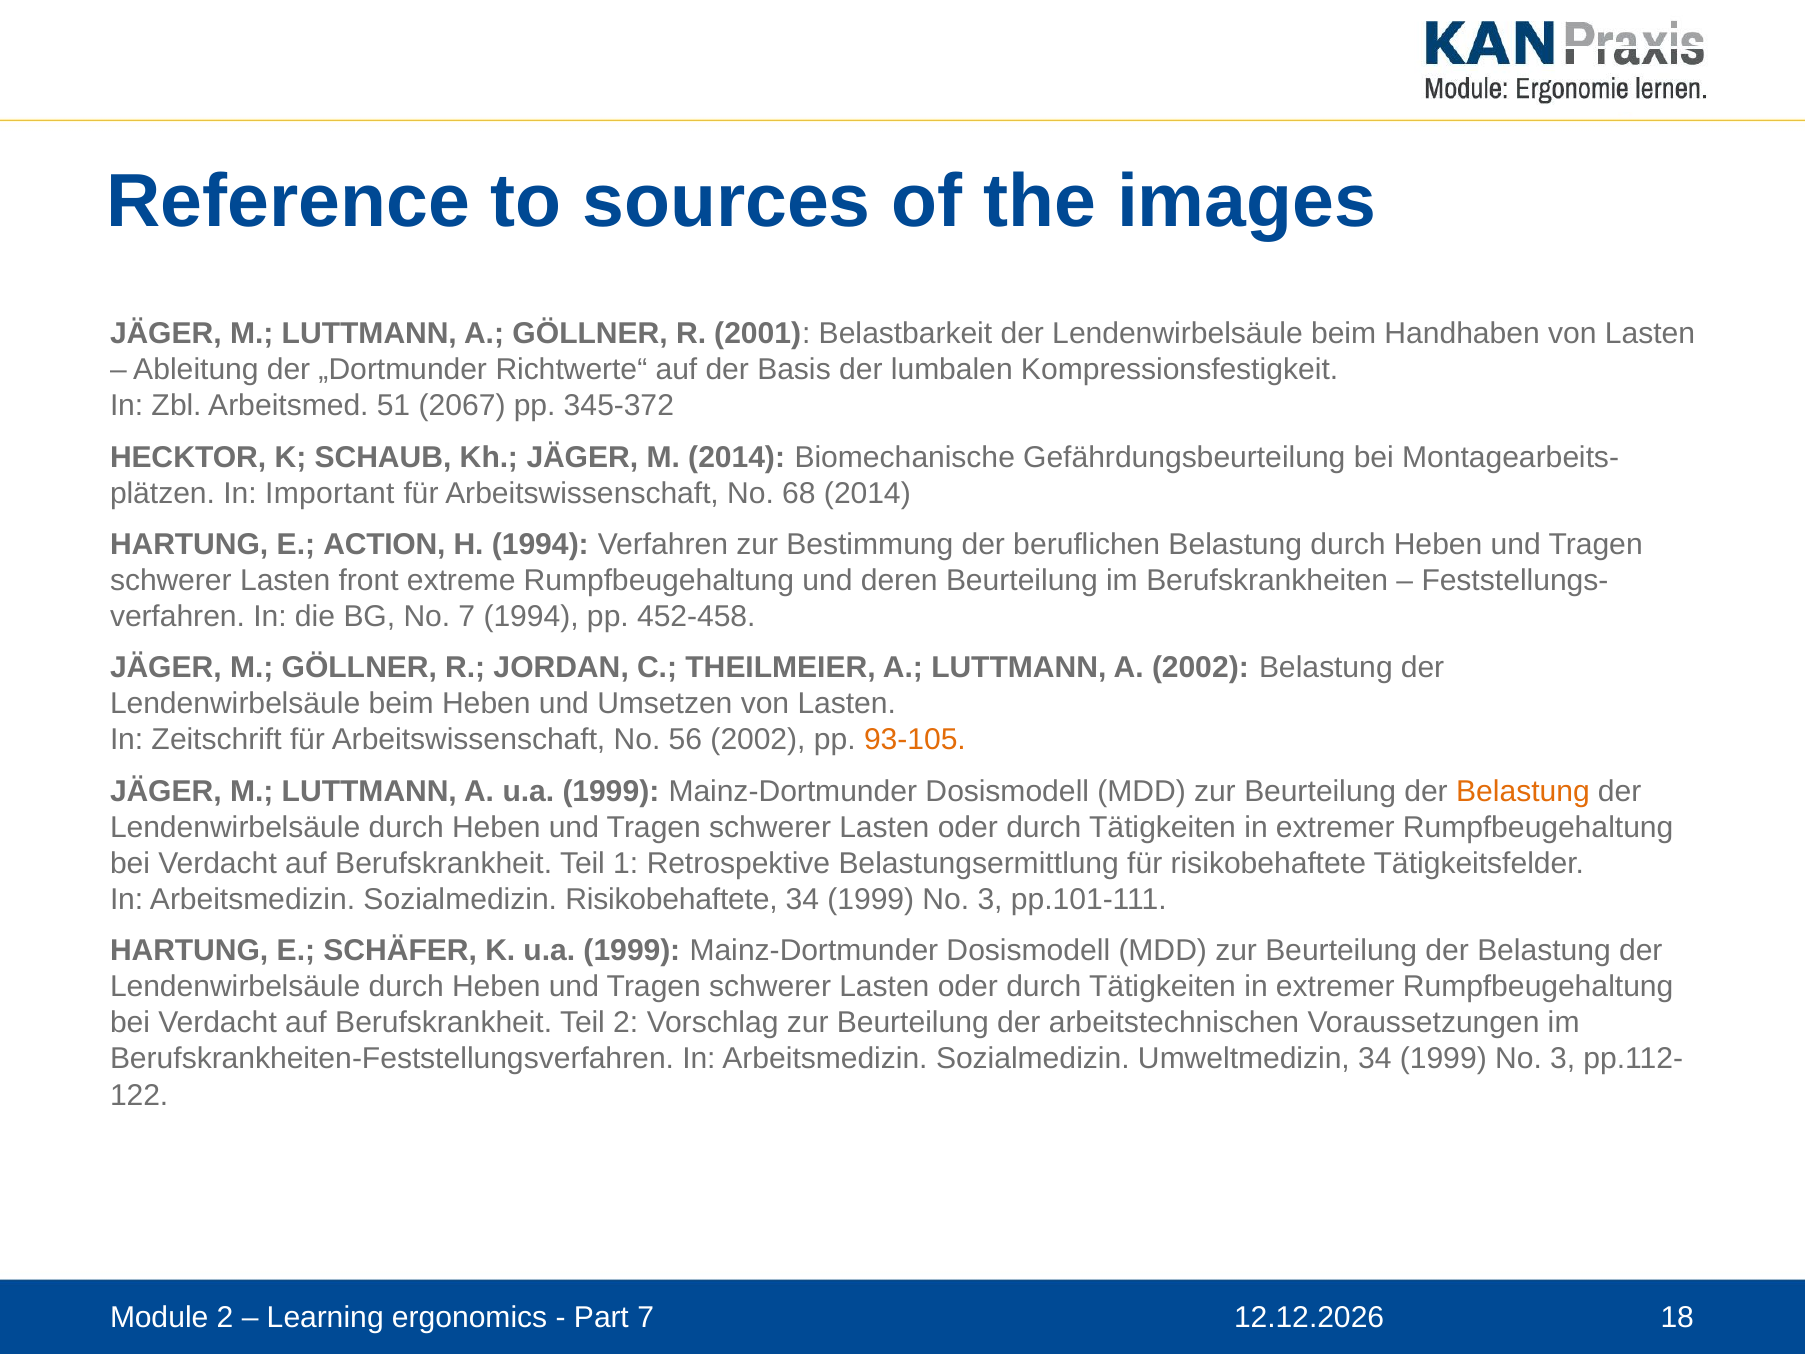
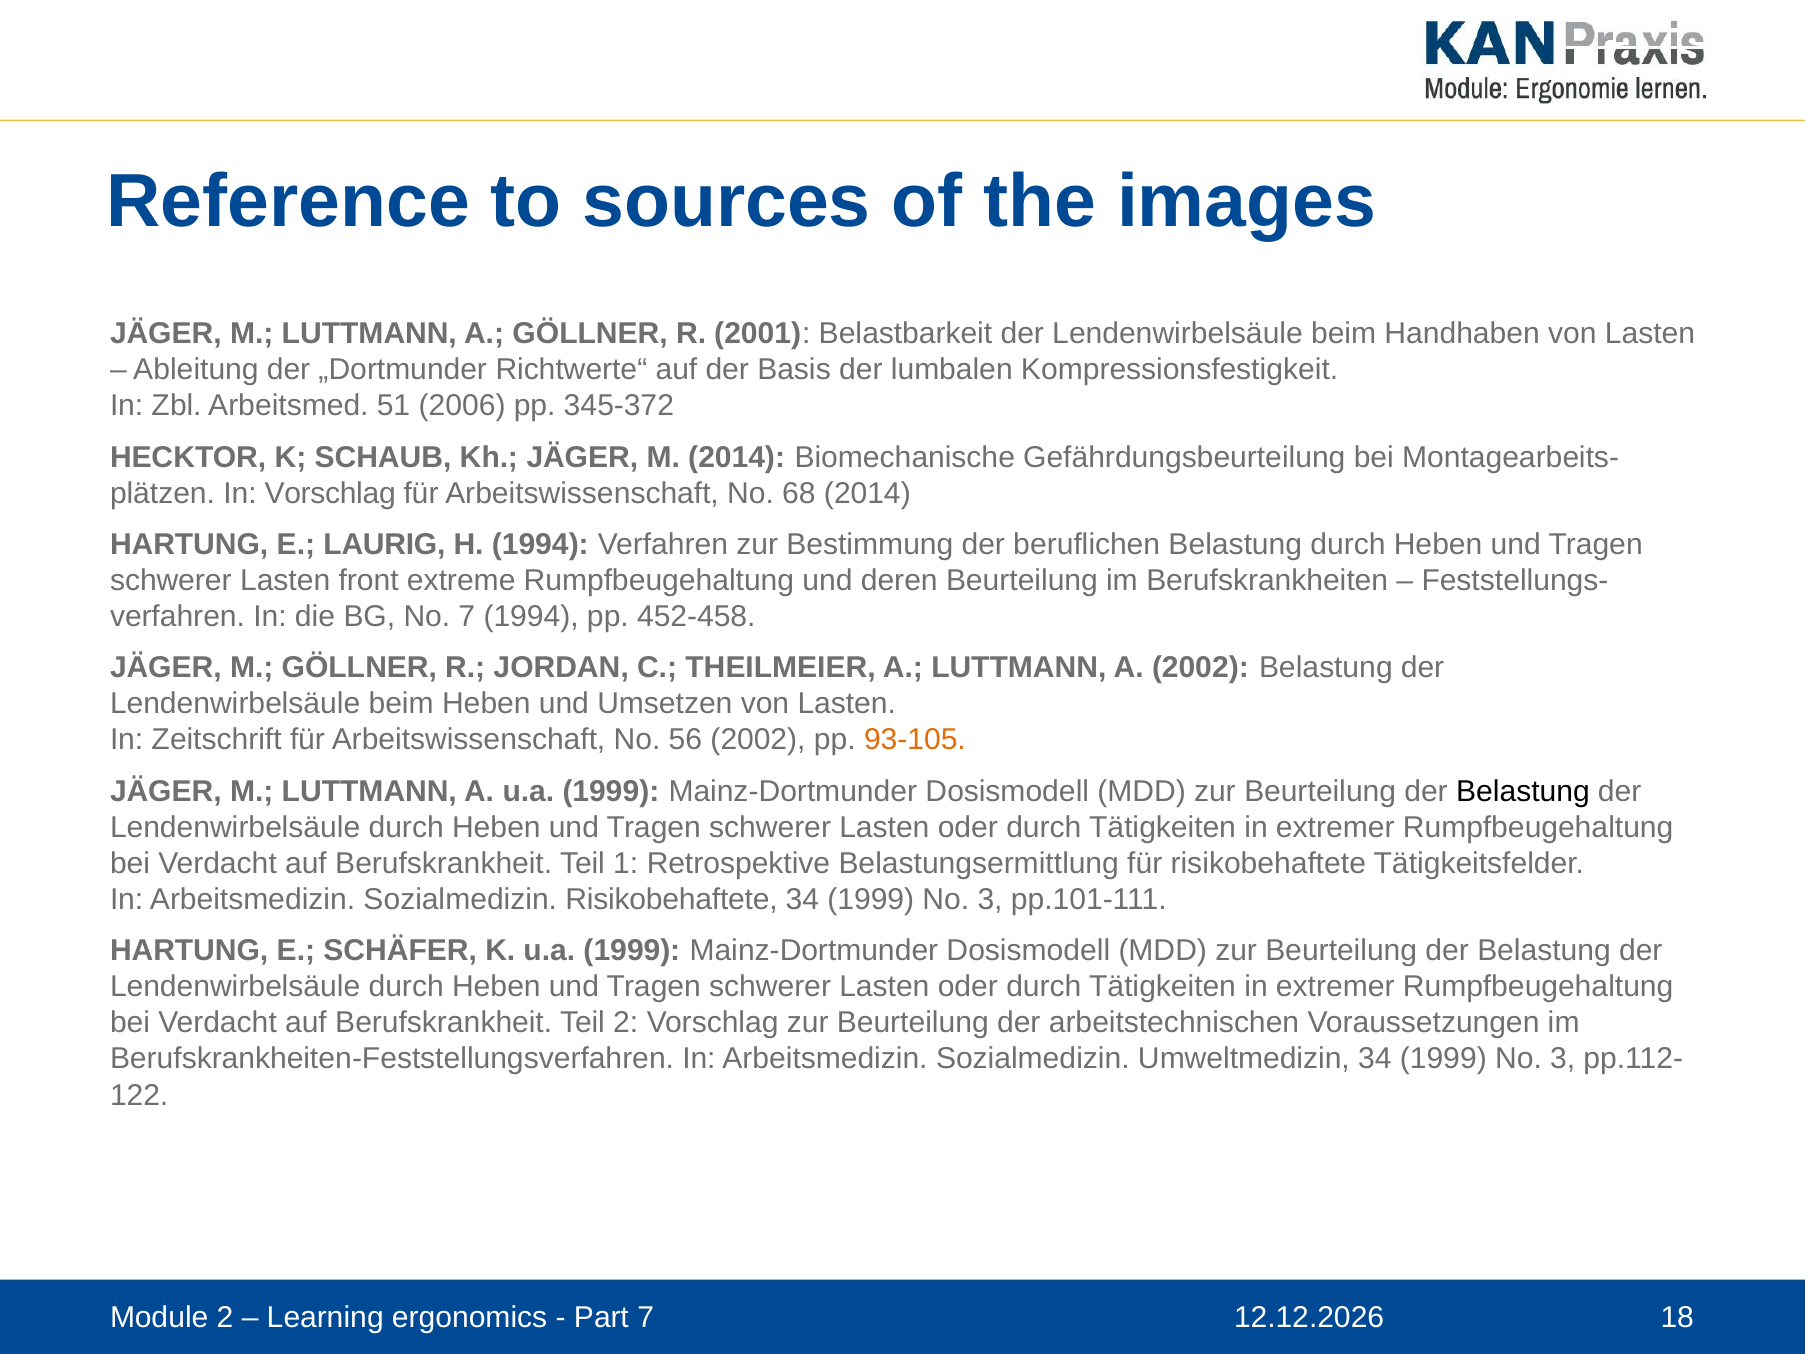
2067: 2067 -> 2006 (462, 406)
In Important: Important -> Vorschlag (330, 493)
ACTION: ACTION -> LAURIG (384, 544)
Belastung colour: orange -> black (1523, 791)
